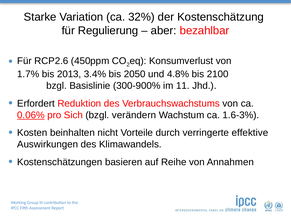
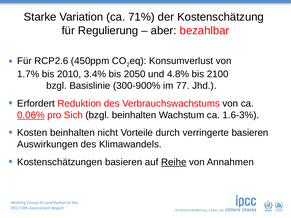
32%: 32% -> 71% (141, 17)
2013: 2013 -> 2010 (69, 74)
11: 11 -> 77 (183, 86)
bzgl verändern: verändern -> beinhalten (134, 115)
verringerte effektive: effektive -> basieren (250, 133)
Reihe underline: none -> present (174, 162)
